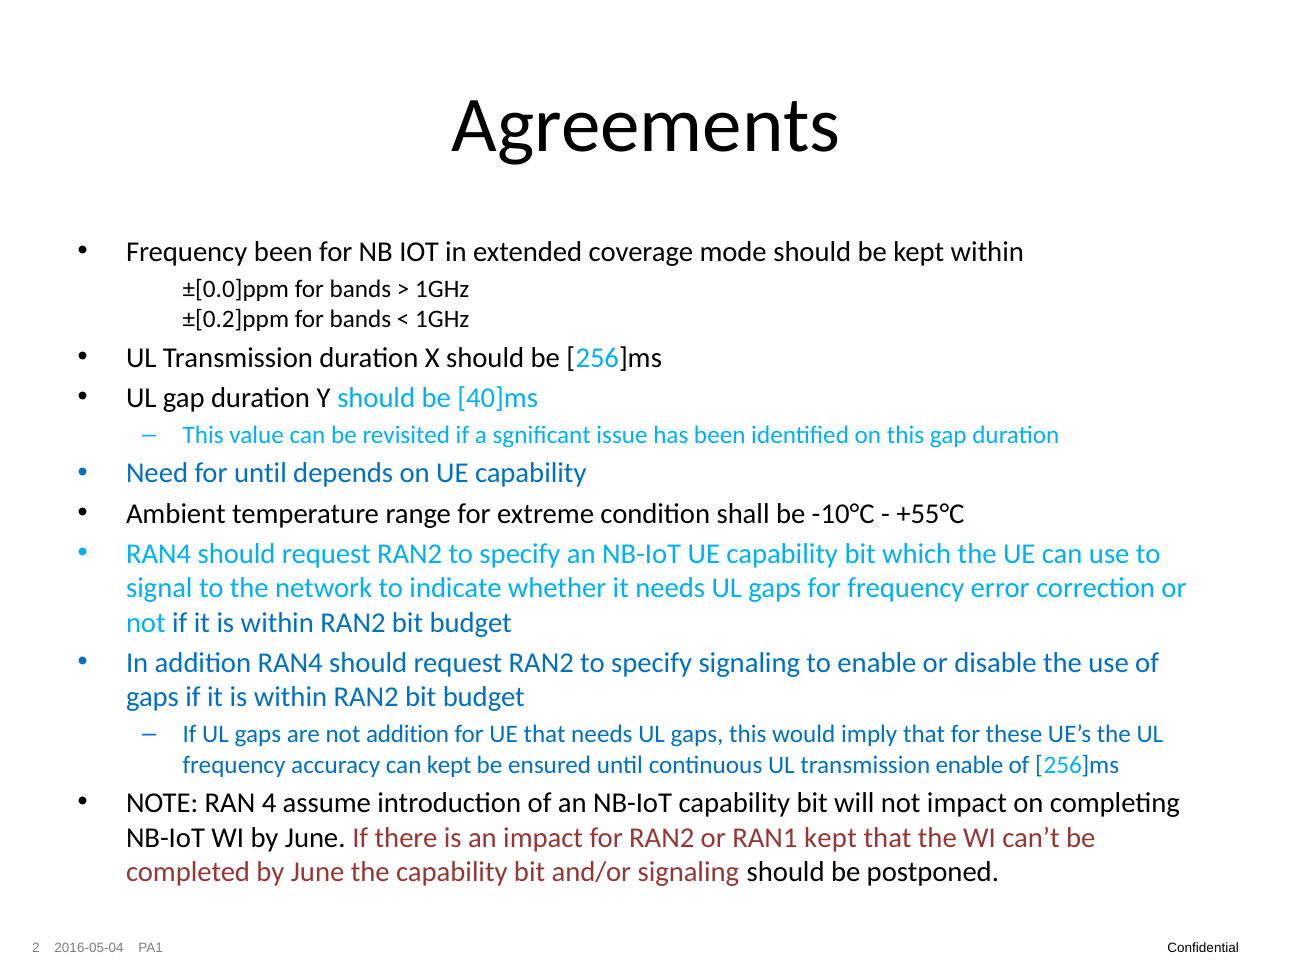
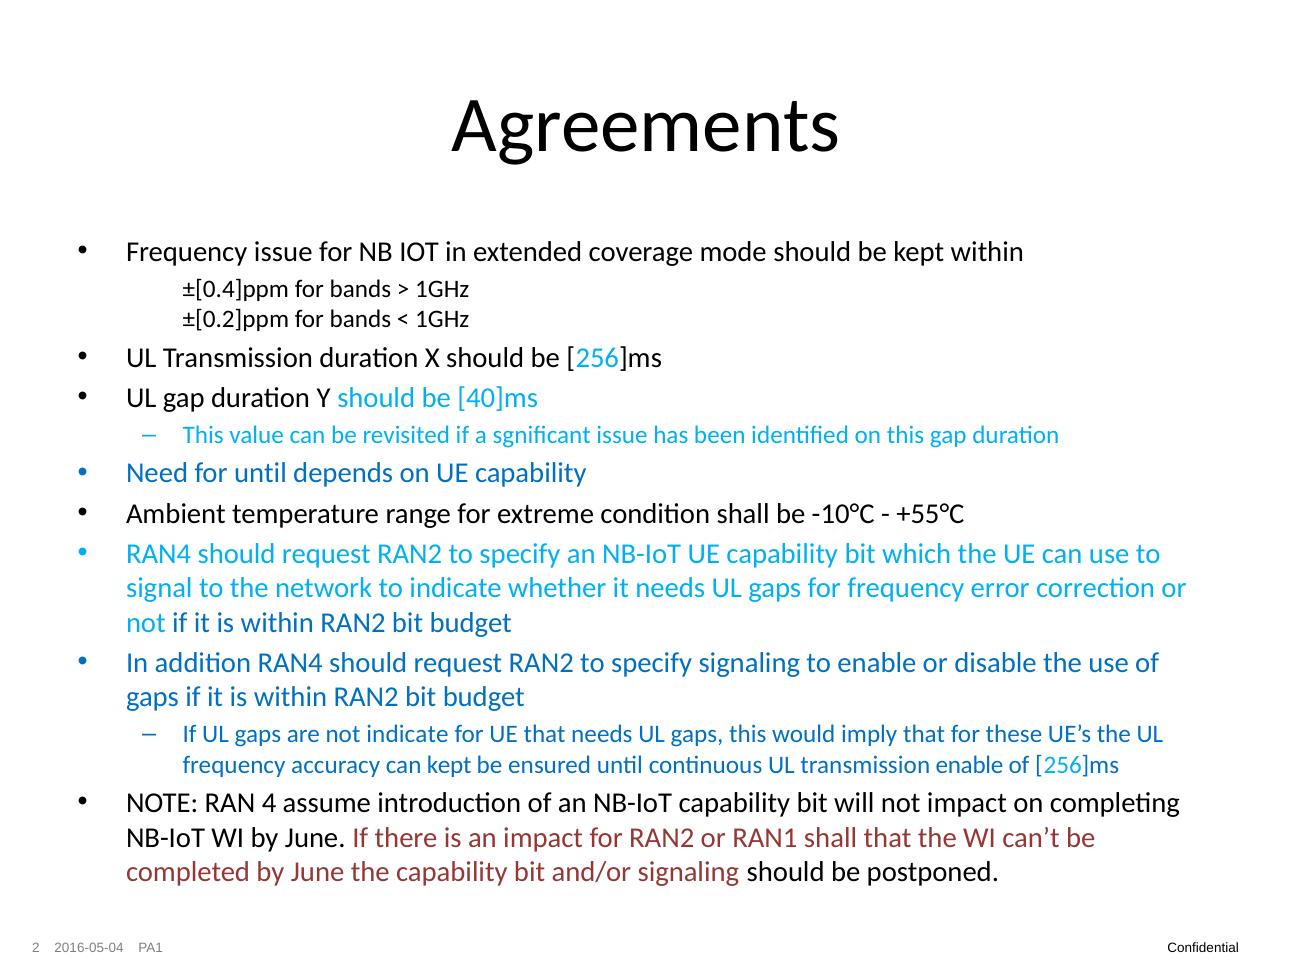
Frequency been: been -> issue (283, 252)
±[0.0]ppm: ±[0.0]ppm -> ±[0.4]ppm (236, 289)
not addition: addition -> indicate (407, 734)
RAN1 kept: kept -> shall (831, 837)
